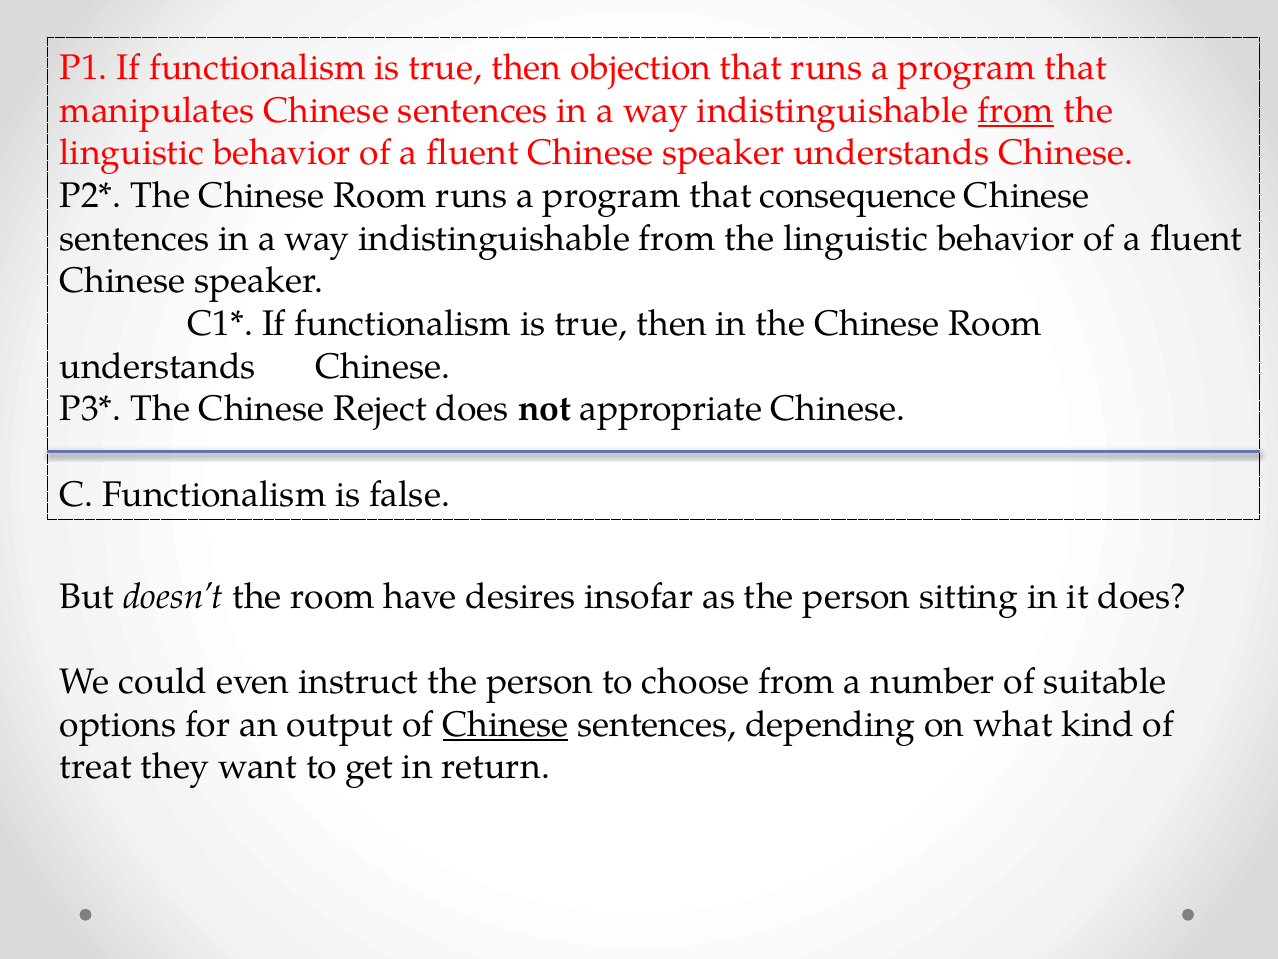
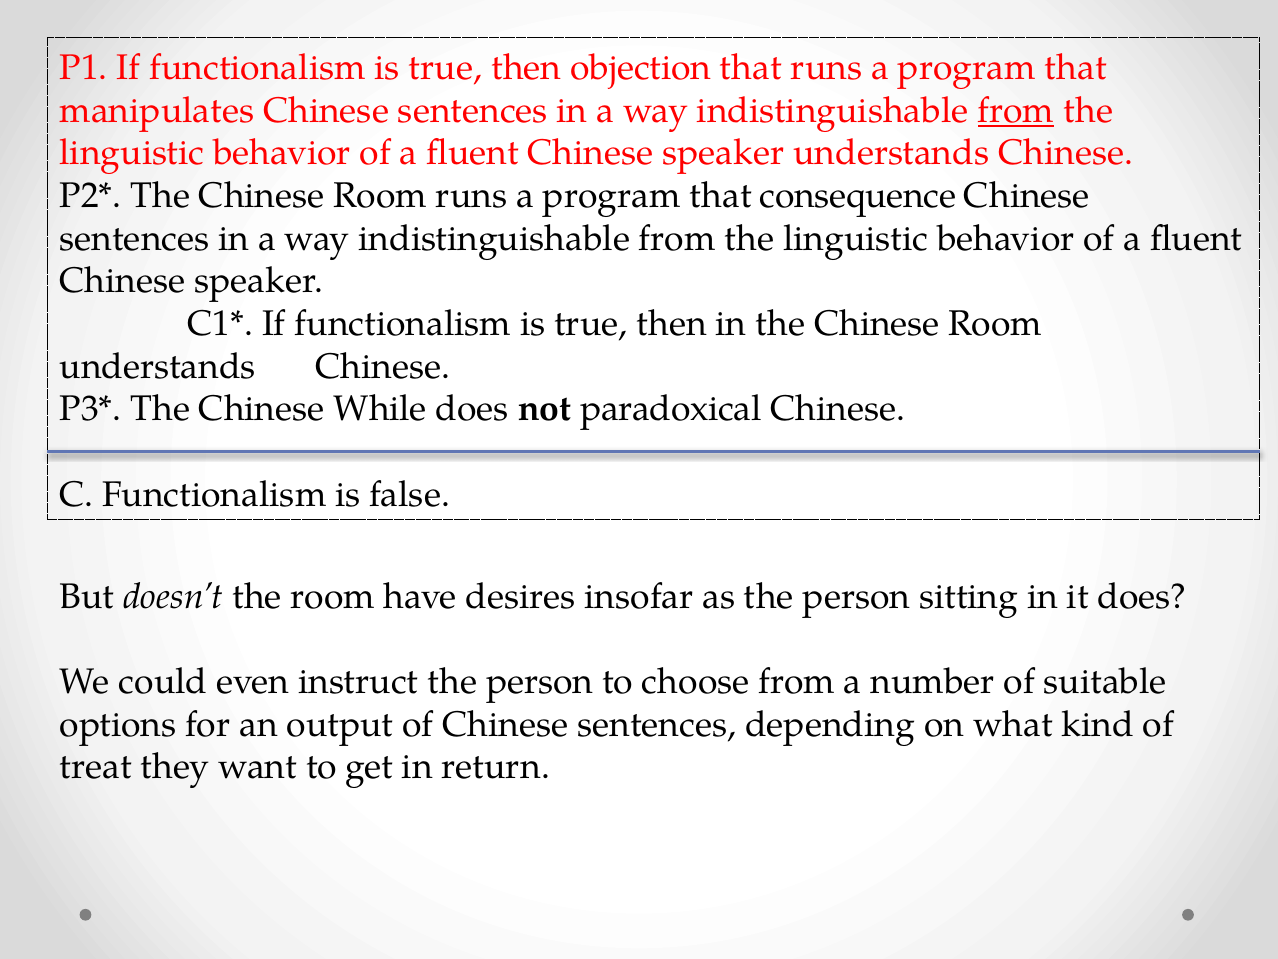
Reject: Reject -> While (380, 409)
appropriate: appropriate -> paradoxical (671, 409)
Chinese underline: present -> none (505, 724)
